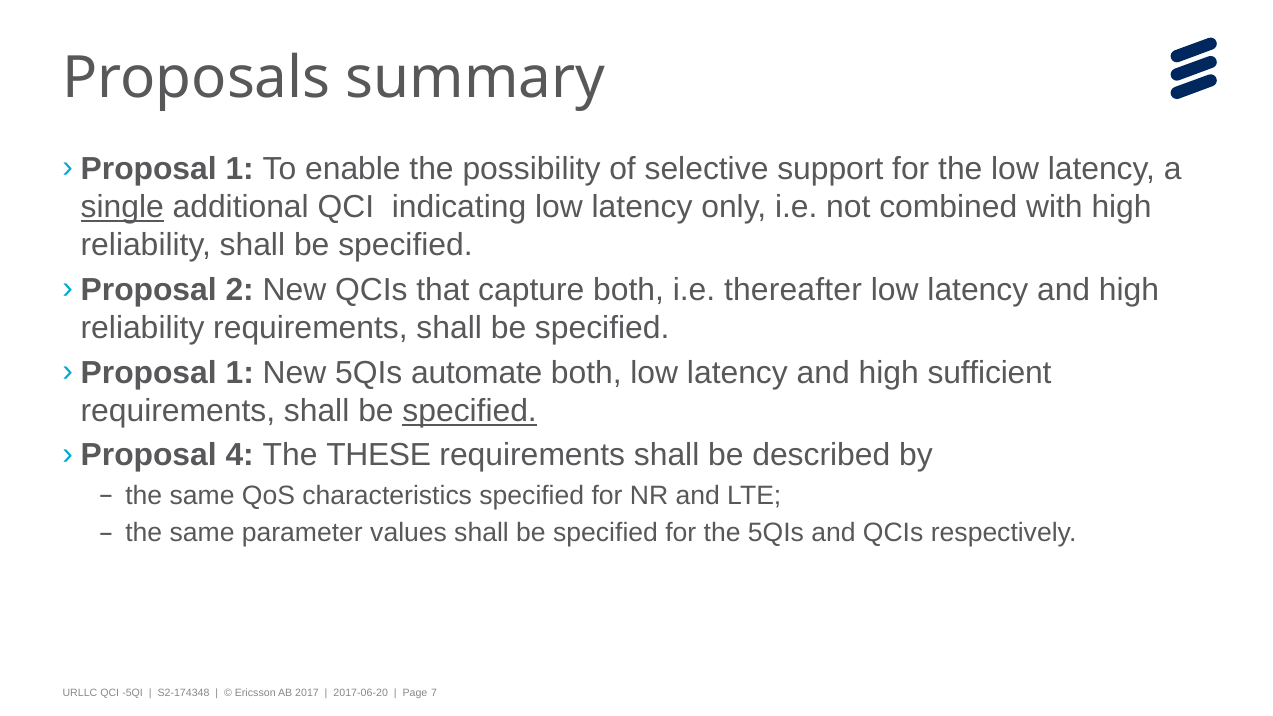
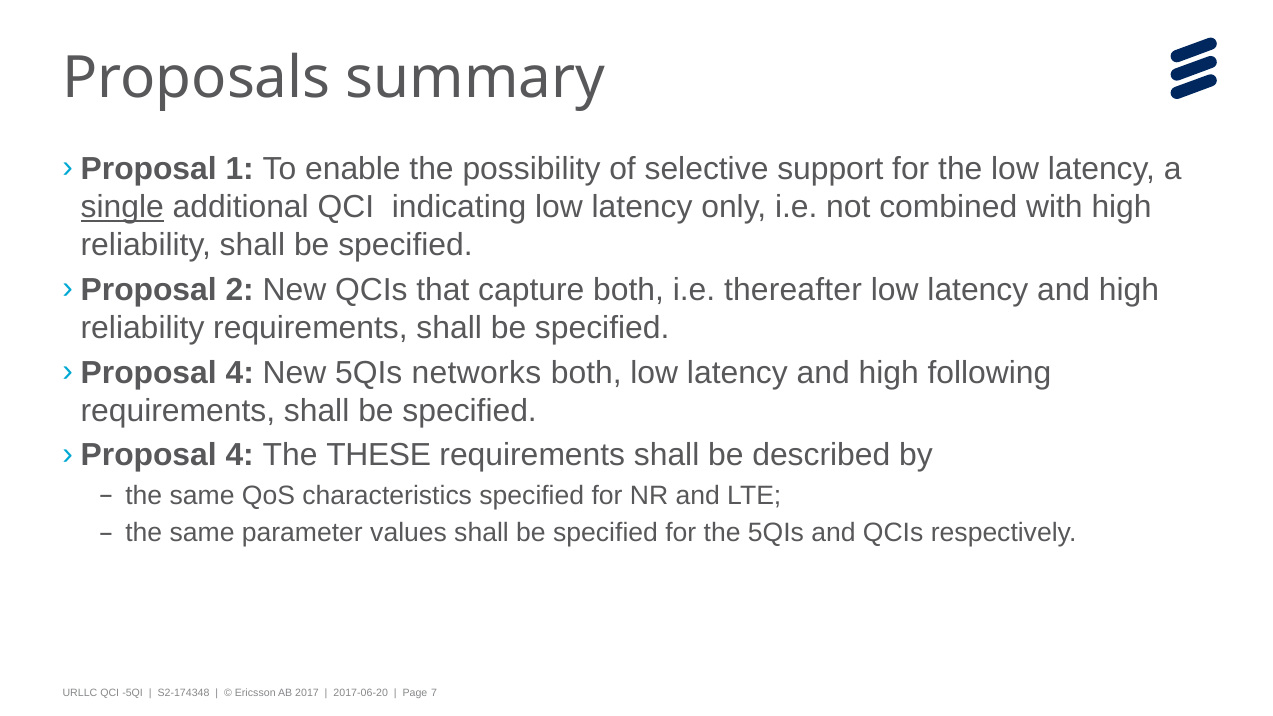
1: 1 -> 4 (240, 373)
automate: automate -> networks (476, 373)
sufficient: sufficient -> following (989, 373)
specified underline: present -> none (470, 411)
